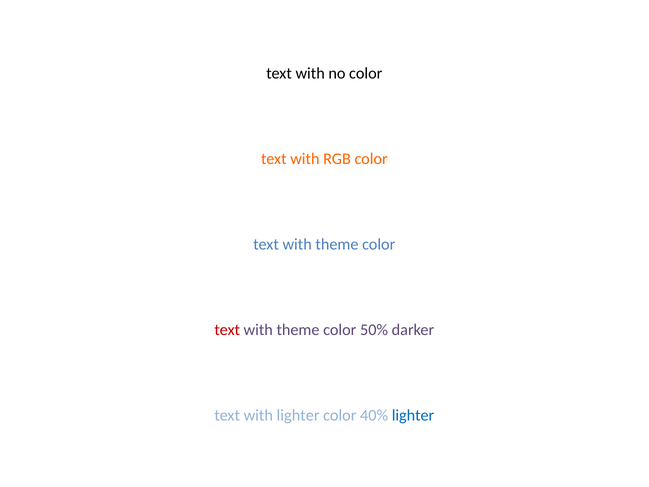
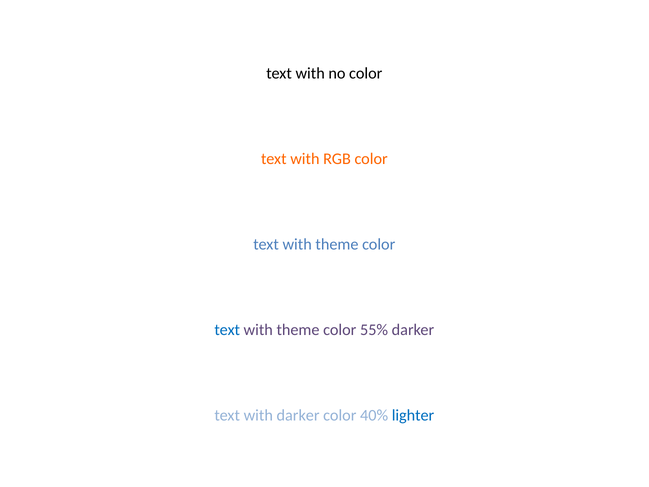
text colour: red -> blue (227, 330)
50%: 50% -> 55% (374, 330)
with lighter: lighter -> darker (298, 415)
